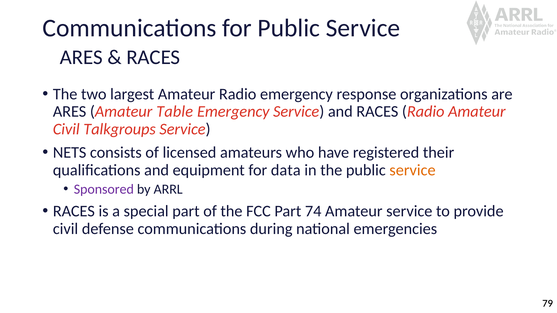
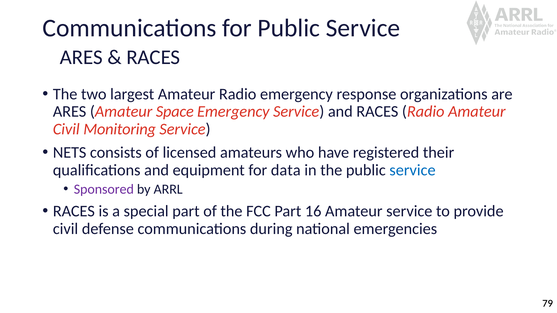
Table: Table -> Space (175, 112)
Talkgroups: Talkgroups -> Monitoring (120, 129)
service colour: orange -> blue (413, 170)
74: 74 -> 16 (313, 211)
